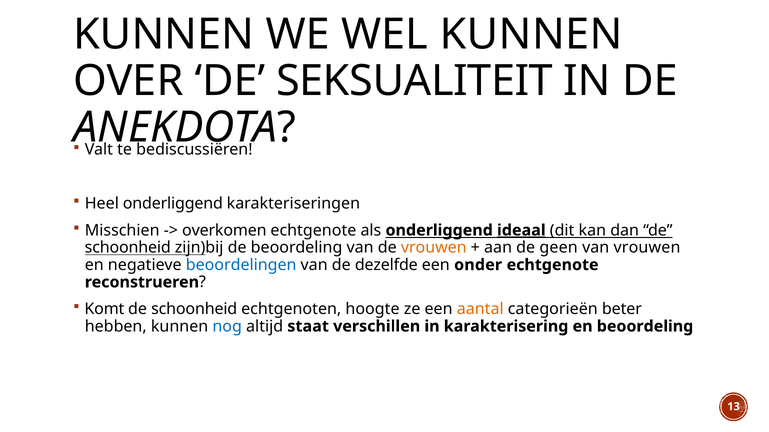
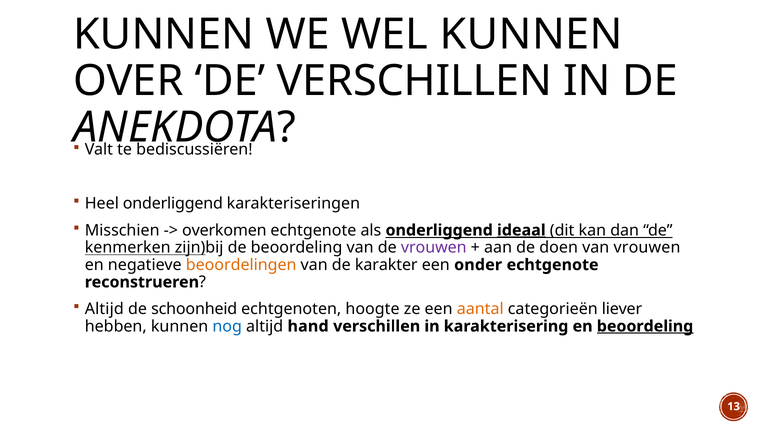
DE SEKSUALITEIT: SEKSUALITEIT -> VERSCHILLEN (414, 81)
schoonheid: schoonheid -> kenmerken (128, 248)
vrouwen colour: orange -> purple (434, 248)
geen: geen -> doen (559, 248)
beoordelingen colour: blue -> orange (241, 265)
dezelfde: dezelfde -> karakter (386, 265)
Komt: Komt -> Altijd (104, 309)
beter: beter -> liever (622, 309)
staat: staat -> hand (308, 327)
beoordeling underline: none -> present (645, 327)
